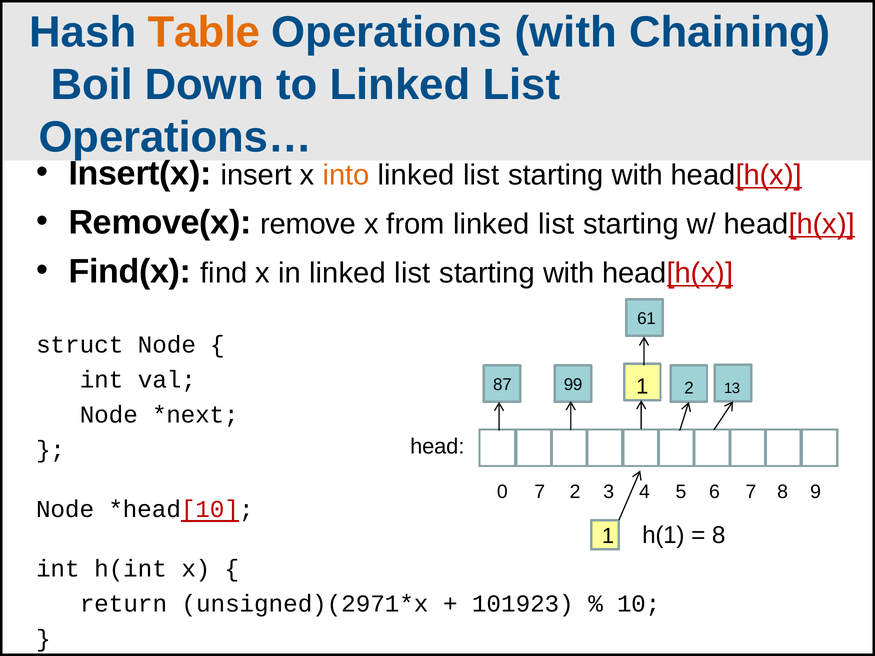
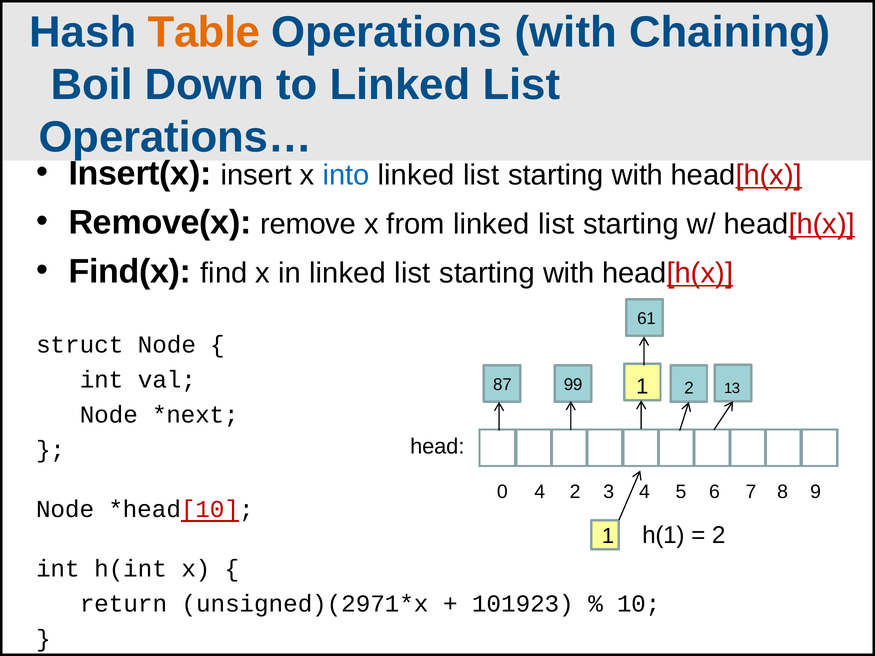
into colour: orange -> blue (346, 175)
0 7: 7 -> 4 (540, 492)
8: 8 -> 2 (719, 535)
